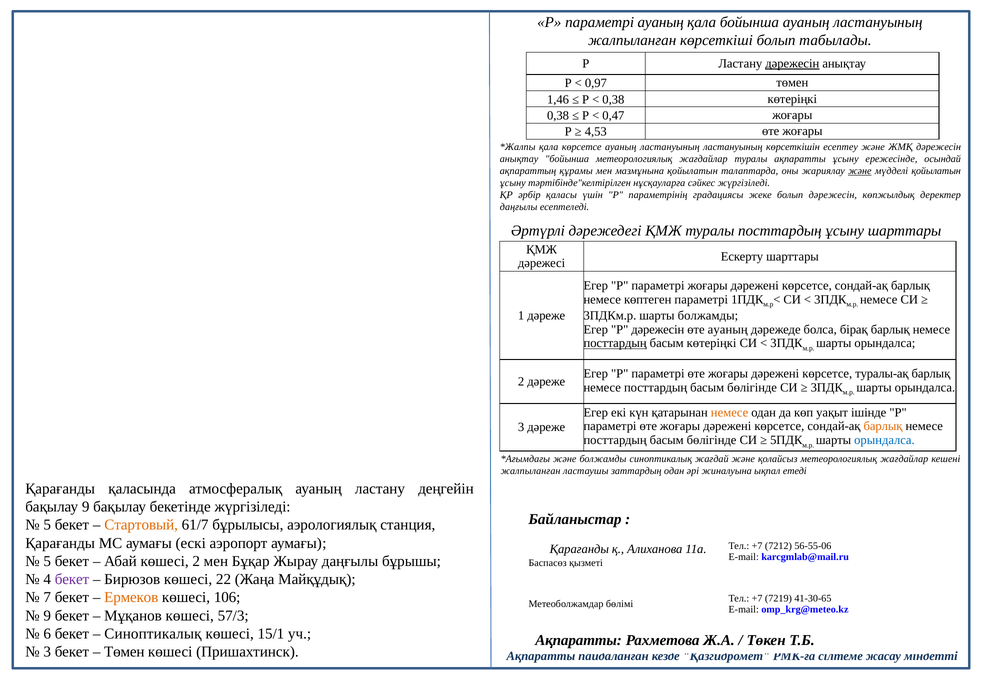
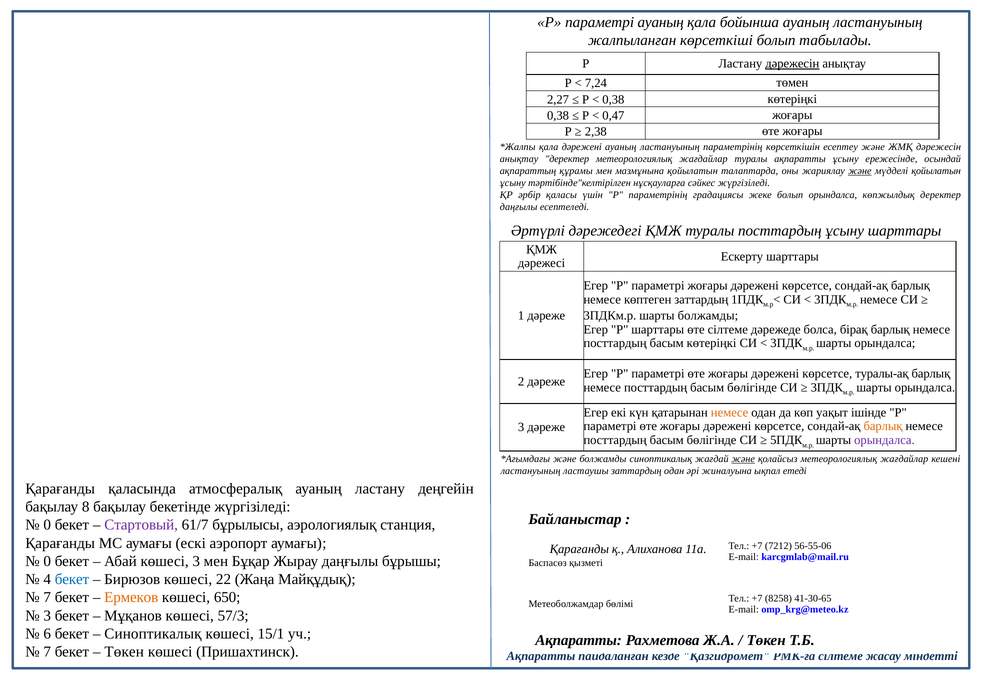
0,97: 0,97 -> 7,24 (596, 83)
1,46: 1,46 -> 2,27 (558, 99)
4,53: 4,53 -> 2,38 (596, 132)
қала көрсетсе: көрсетсе -> дәрежені (582, 147)
ластануының ластануының: ластануының -> параметрінің (733, 147)
анықтау бойынша: бойынша -> деректер (567, 159)
болып дәрежесін: дәрежесін -> орындалса (833, 195)
көптеген параметрі: параметрі -> заттардың (701, 300)
P дәрежесін: дәрежесін -> шарттары (658, 329)
өте ауаның: ауаның -> сілтеме (728, 329)
посттардың underline: present -> none (615, 343)
орындалса colour: blue -> purple (884, 440)
және underline: none -> present (743, 459)
жалпыланған: жалпыланған -> ластануының (531, 471)
бақылау 9: 9 -> 8 (86, 507)
5: 5 -> 0 (47, 525)
Стартовый colour: orange -> purple (141, 525)
5: 5 -> 0 (47, 561)
көшесі 2: 2 -> 3 (196, 561)
бекет colour: purple -> blue (72, 579)
106: 106 -> 650 (227, 597)
7219: 7219 -> 8258 (778, 598)
9: 9 -> 3 (47, 615)
3: 3 -> 7 (47, 652)
Төмен: Төмен -> Төкен (124, 652)
